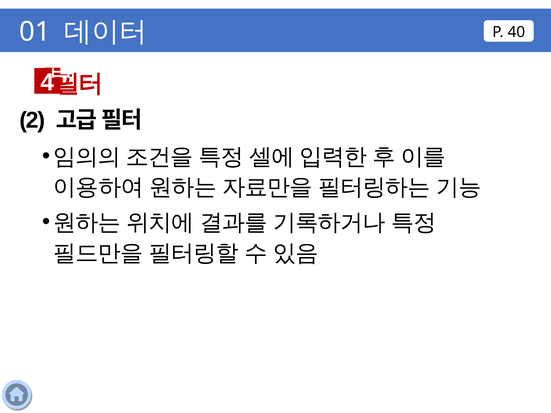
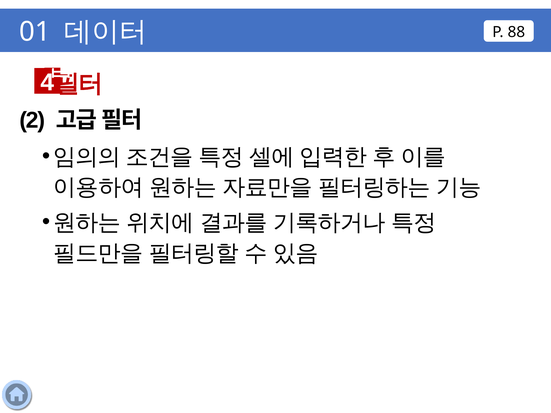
40: 40 -> 88 (516, 32)
